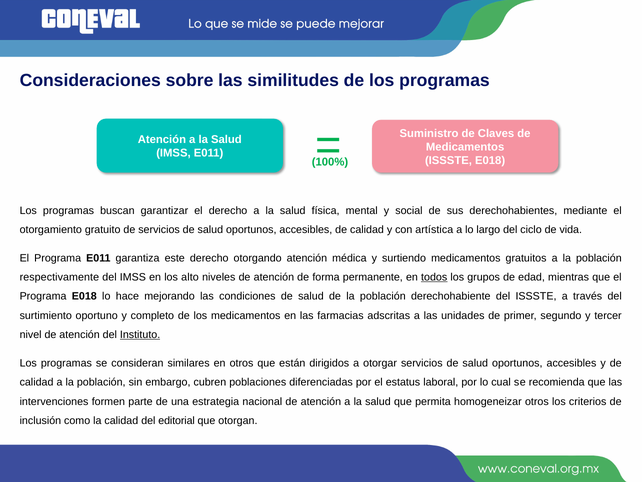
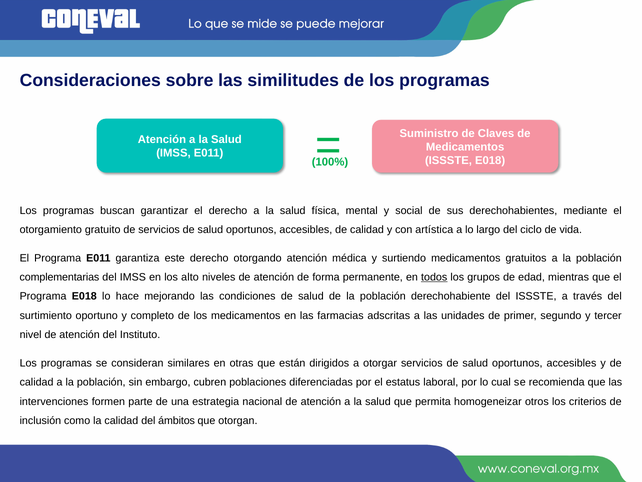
respectivamente: respectivamente -> complementarias (59, 277)
Instituto underline: present -> none (140, 334)
en otros: otros -> otras (242, 363)
editorial: editorial -> ámbitos (177, 420)
